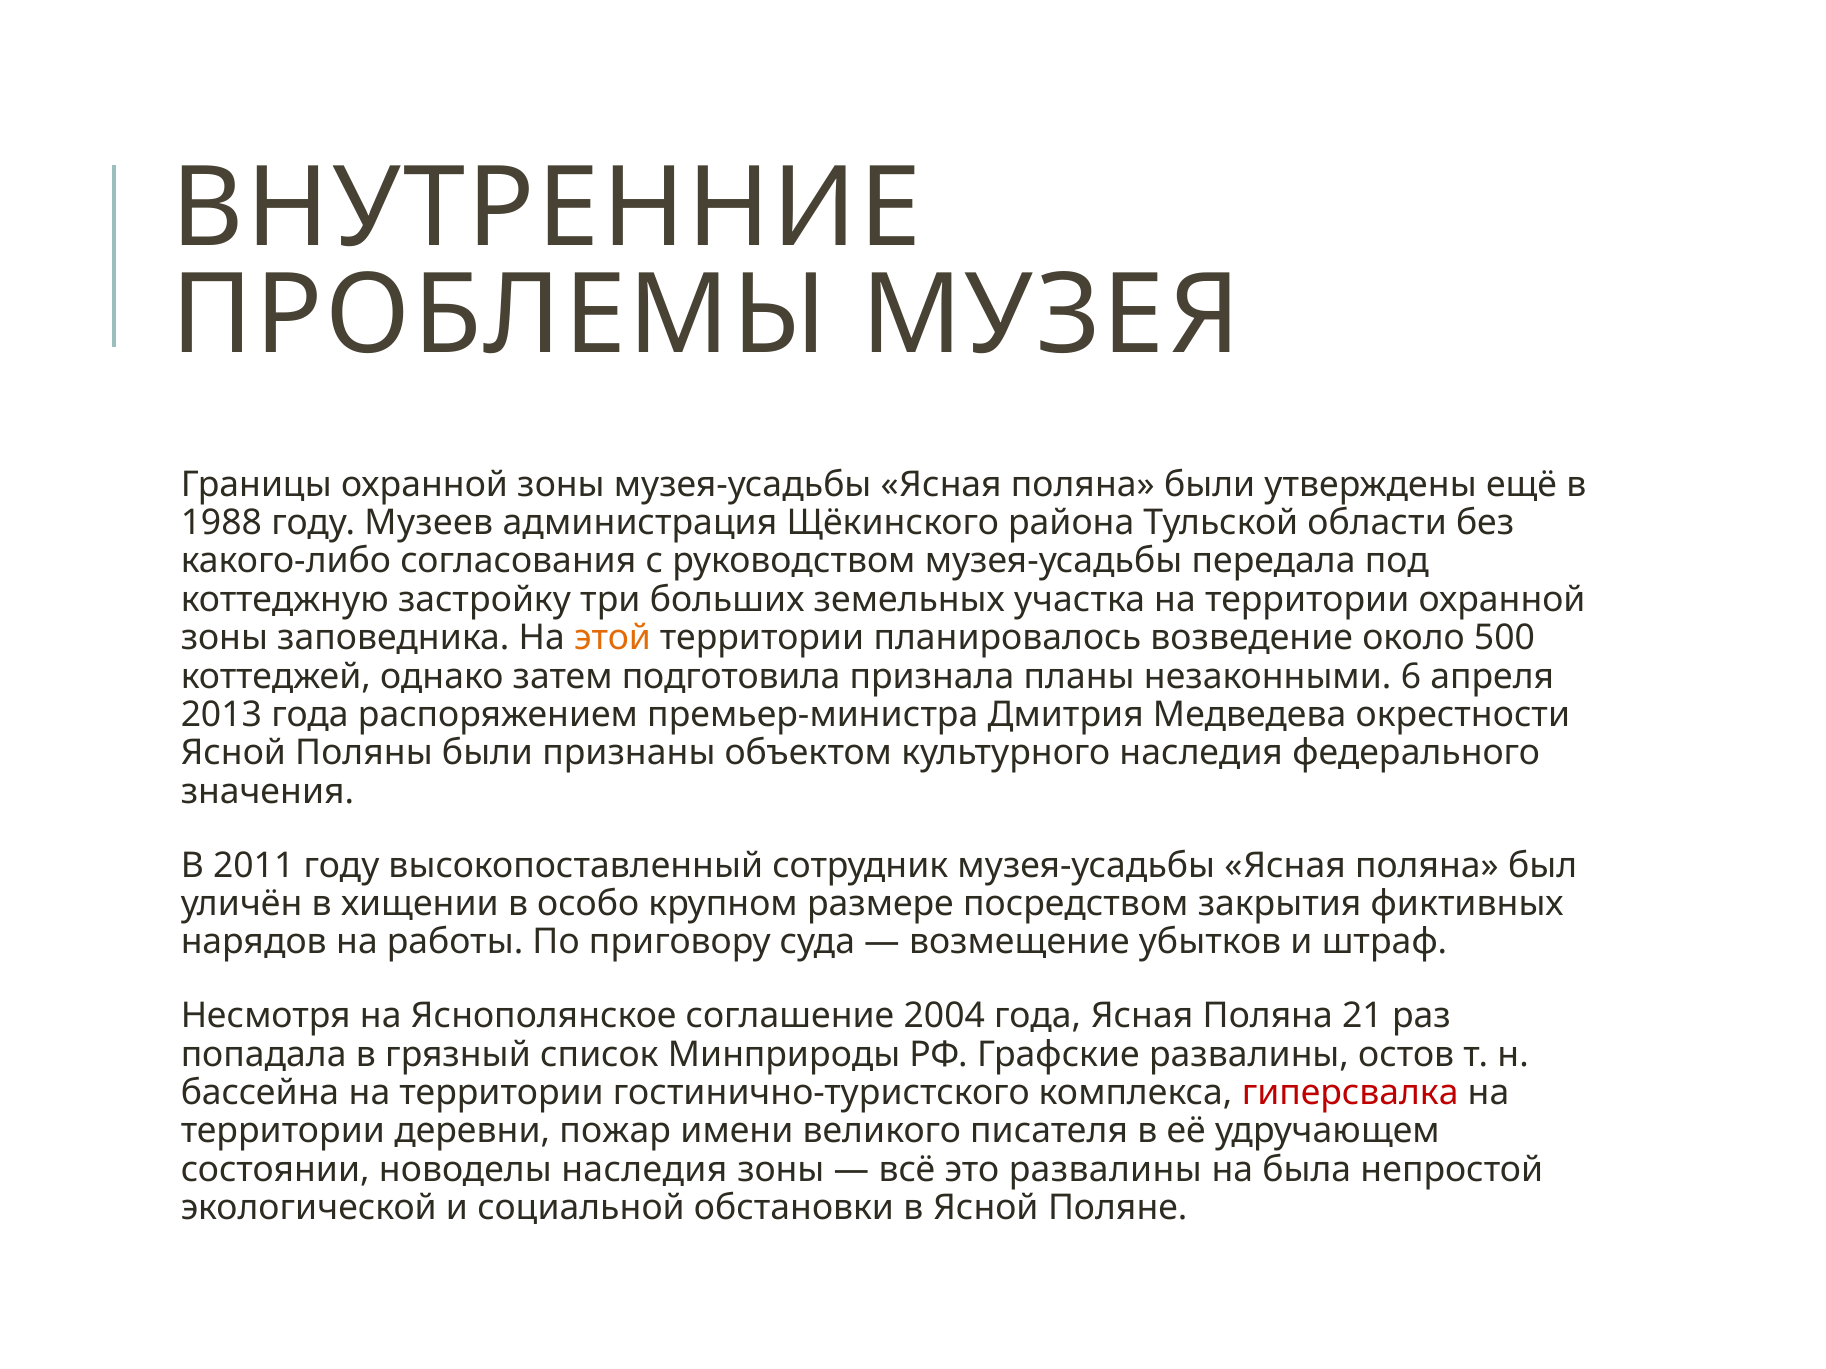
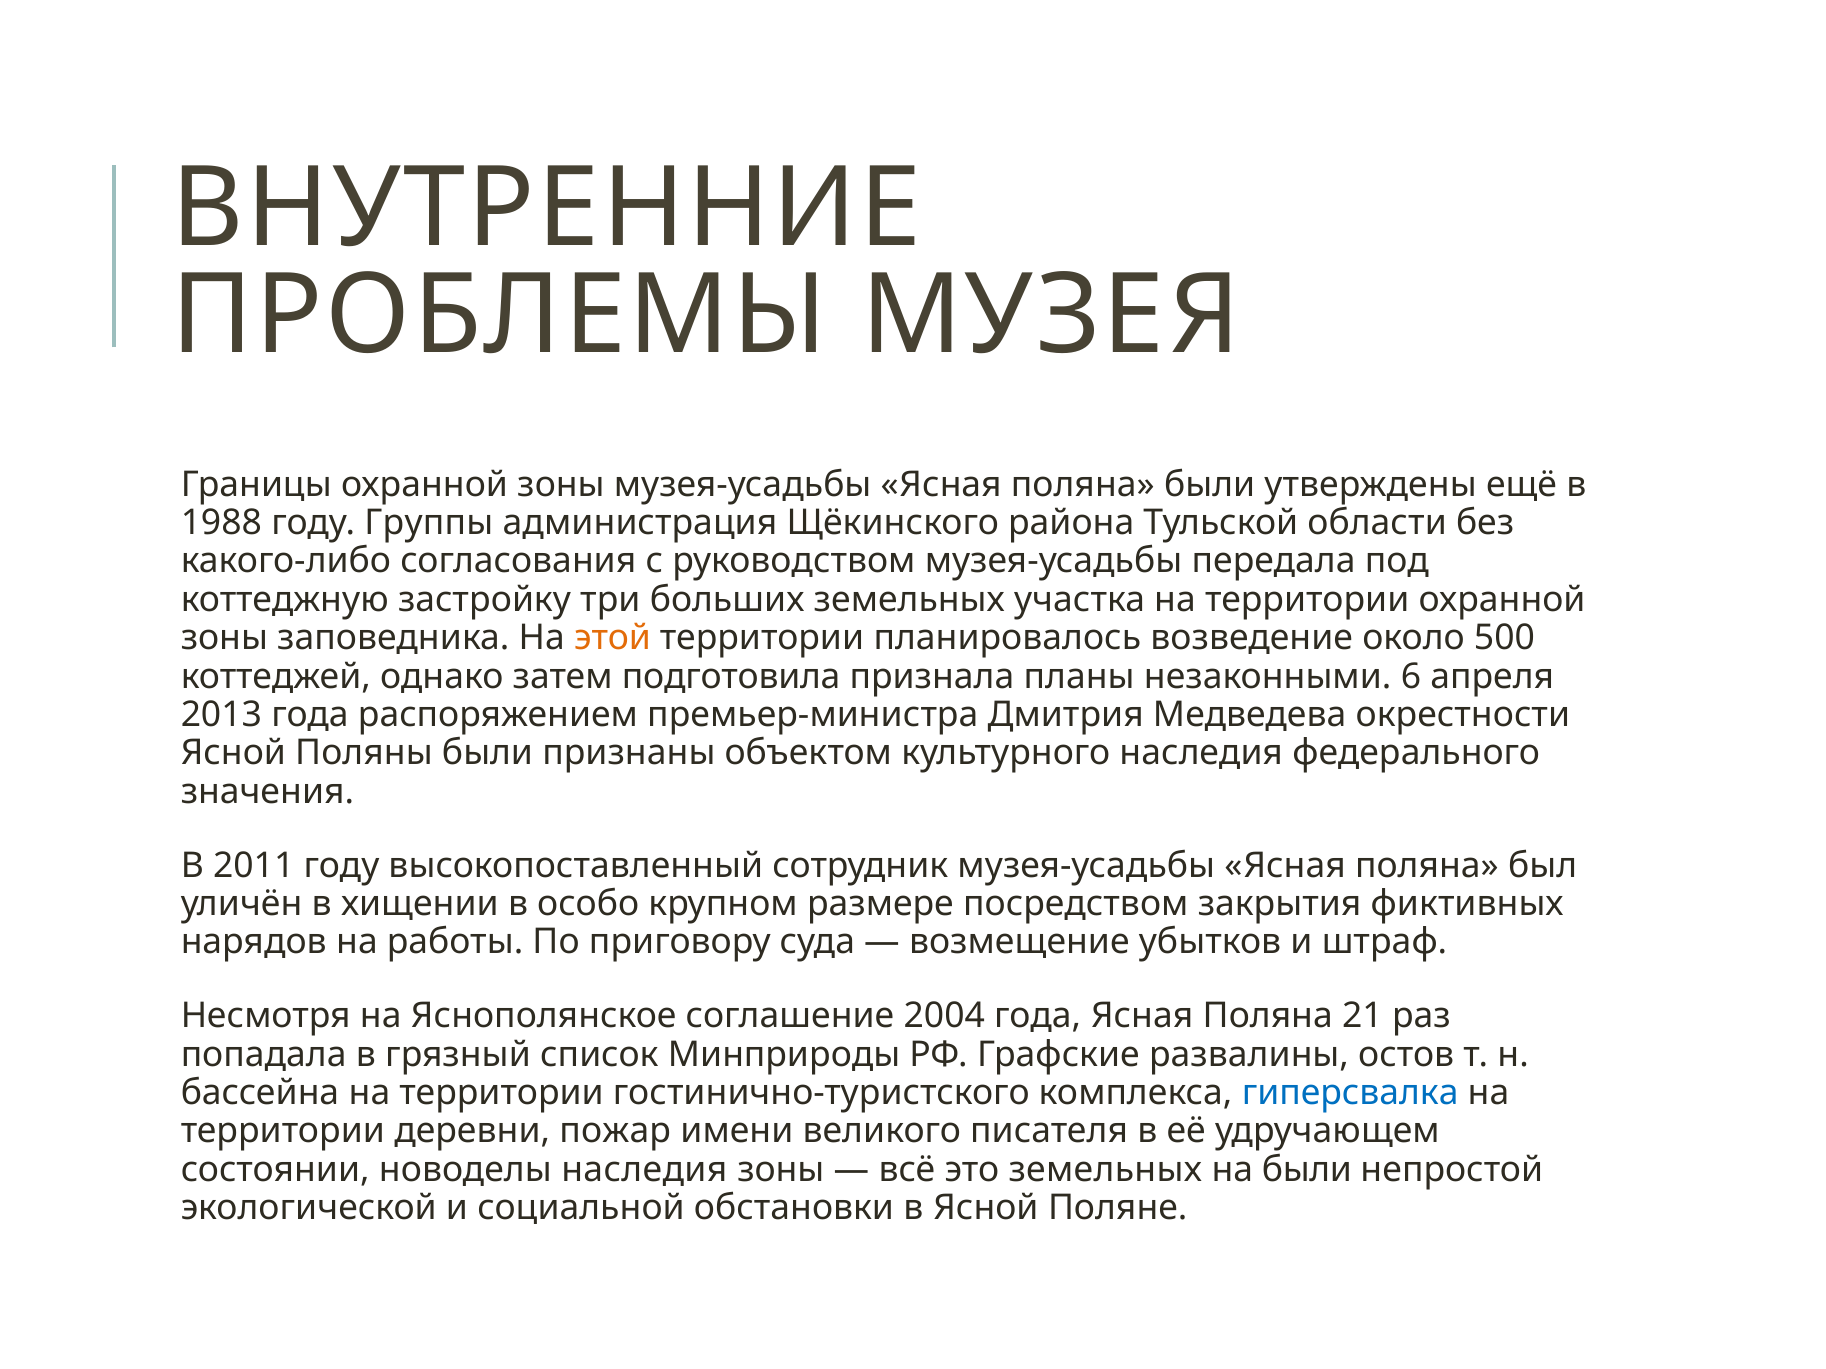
Музеев: Музеев -> Группы (429, 523)
гиперсвалка colour: red -> blue (1350, 1093)
это развалины: развалины -> земельных (1105, 1170)
на была: была -> были (1307, 1170)
